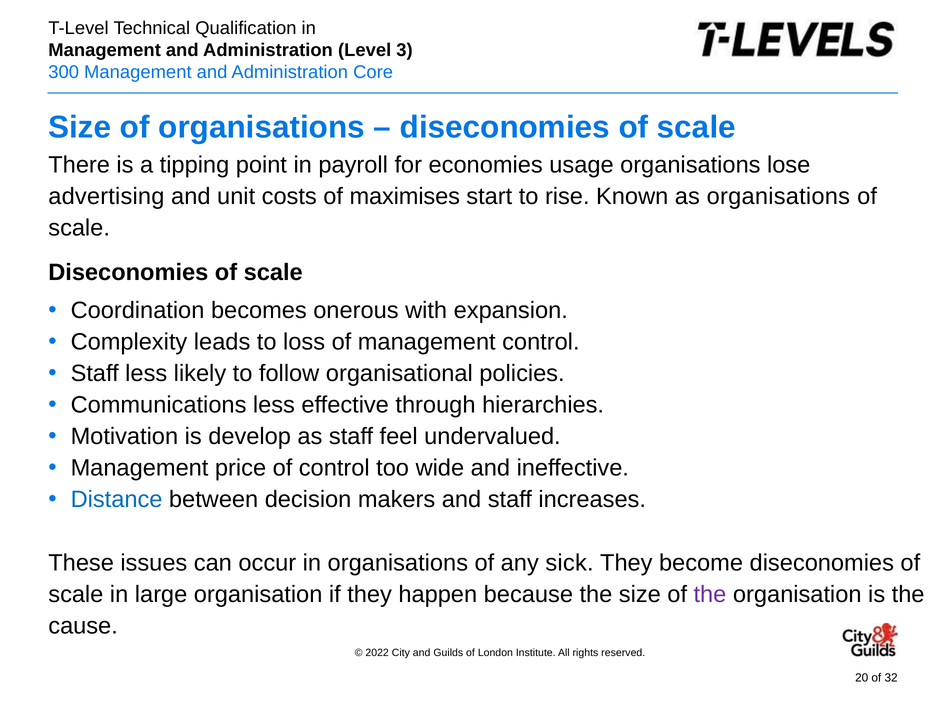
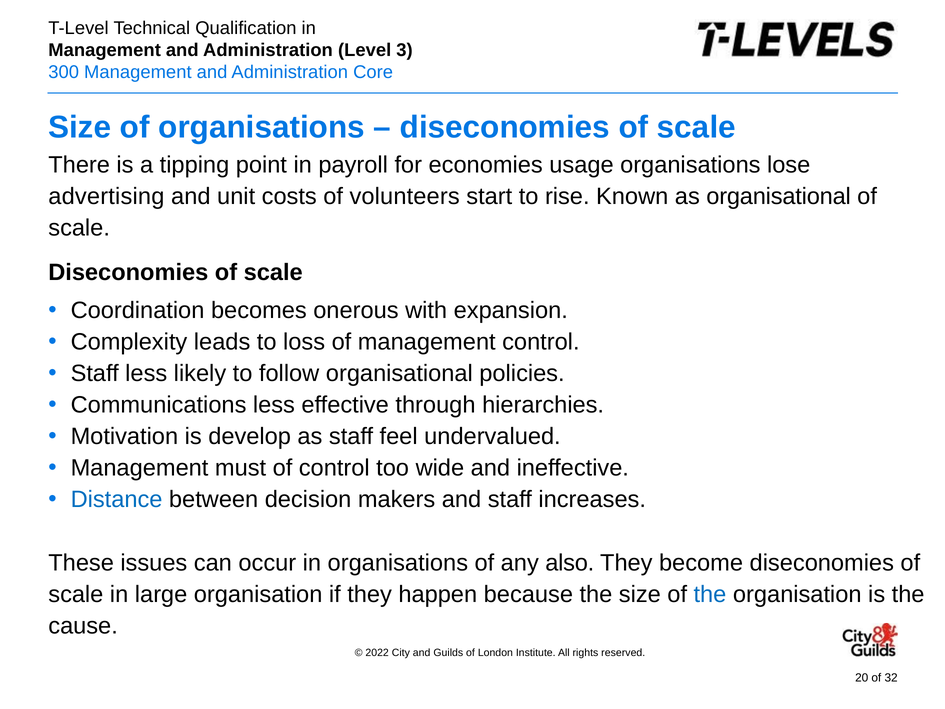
maximises: maximises -> volunteers (405, 196)
as organisations: organisations -> organisational (779, 196)
price: price -> must (241, 468)
sick: sick -> also (570, 563)
the colour: purple -> blue (710, 594)
